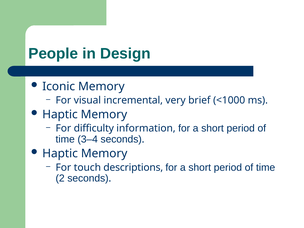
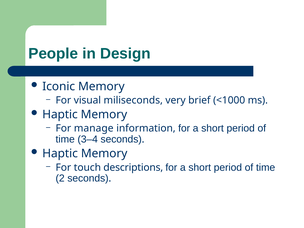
incremental: incremental -> miliseconds (133, 100)
difficulty: difficulty -> manage (94, 128)
